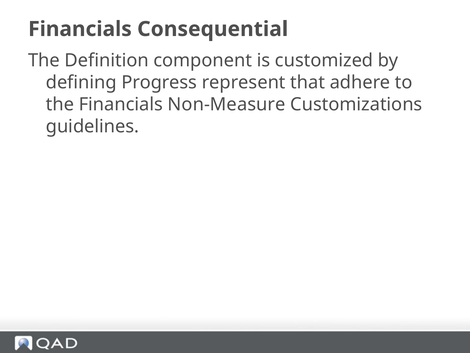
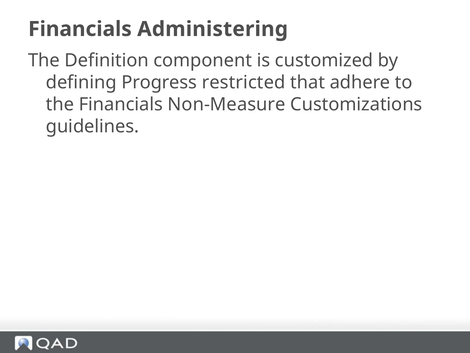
Consequential: Consequential -> Administering (213, 29)
represent: represent -> restricted (244, 82)
